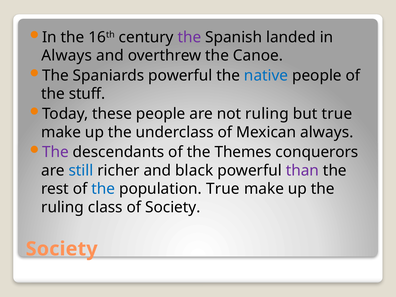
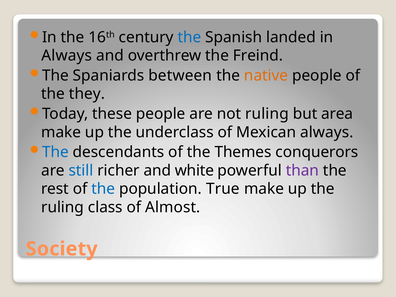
the colour: purple -> blue (189, 37)
Canoe: Canoe -> Freind (258, 56)
Spaniards powerful: powerful -> between (180, 75)
native colour: blue -> orange (266, 75)
stuff: stuff -> they (87, 94)
but true: true -> area (337, 114)
The colour: purple -> blue (55, 152)
black: black -> white (194, 170)
of Society: Society -> Almost (173, 207)
